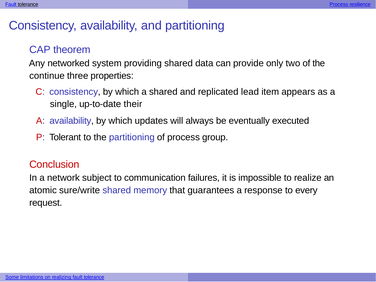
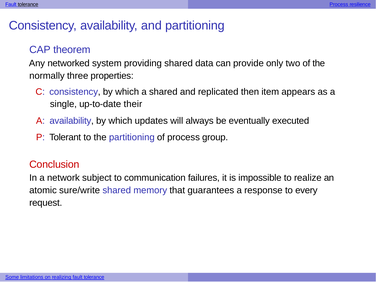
continue: continue -> normally (47, 76)
lead: lead -> then (250, 92)
